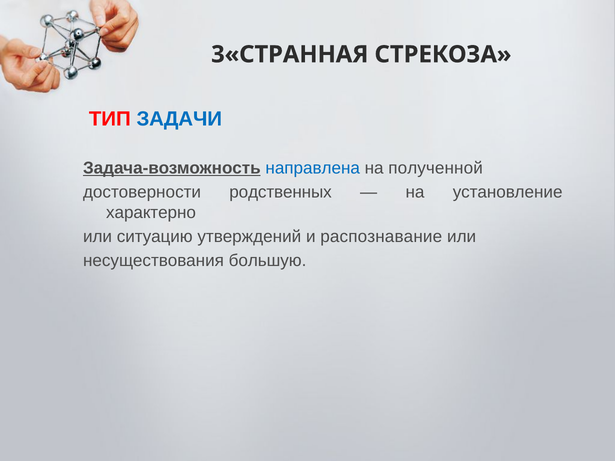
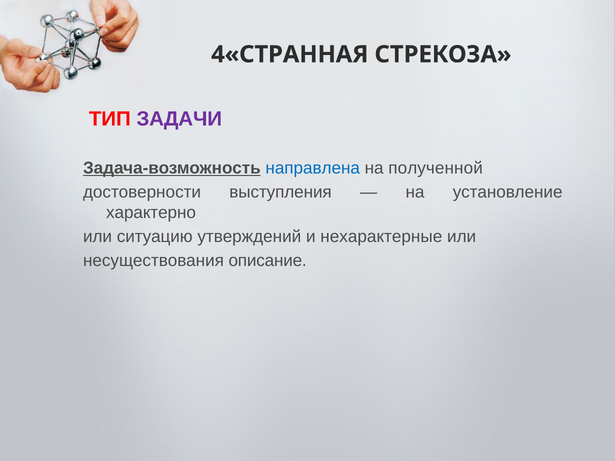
3«СТРАННАЯ: 3«СТРАННАЯ -> 4«СТРАННАЯ (290, 54)
ЗАДАЧИ colour: blue -> purple (179, 119)
родственных: родственных -> выступления (281, 192)
распознавание: распознавание -> нехарактерные (381, 237)
большую: большую -> описание (268, 261)
